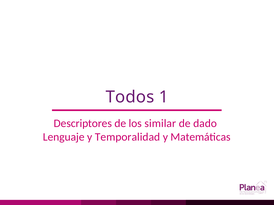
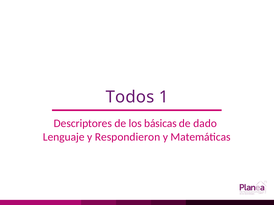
similar: similar -> básicas (160, 124)
Temporalidad: Temporalidad -> Respondieron (128, 137)
